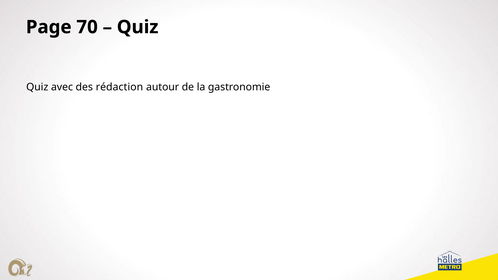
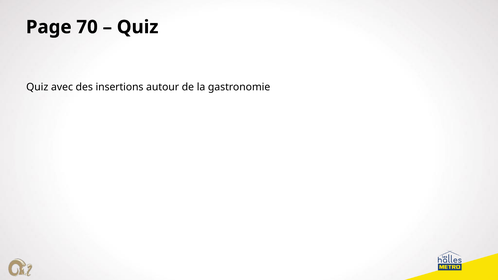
rédaction: rédaction -> insertions (120, 87)
